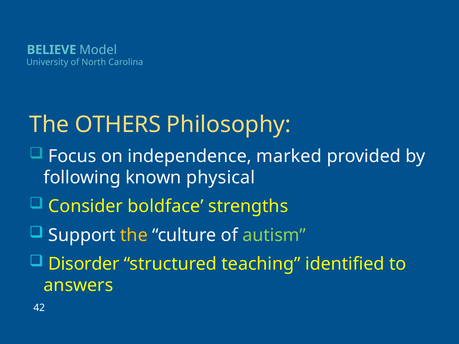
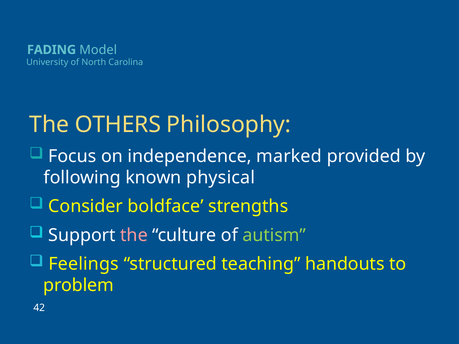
BELIEVE: BELIEVE -> FADING (52, 50)
the colour: yellow -> pink (134, 235)
Disorder: Disorder -> Feelings (84, 264)
identified: identified -> handouts (345, 264)
answers: answers -> problem (79, 285)
